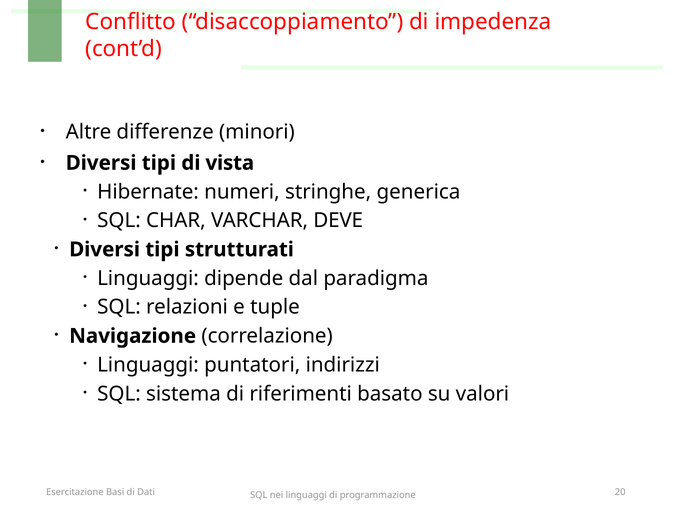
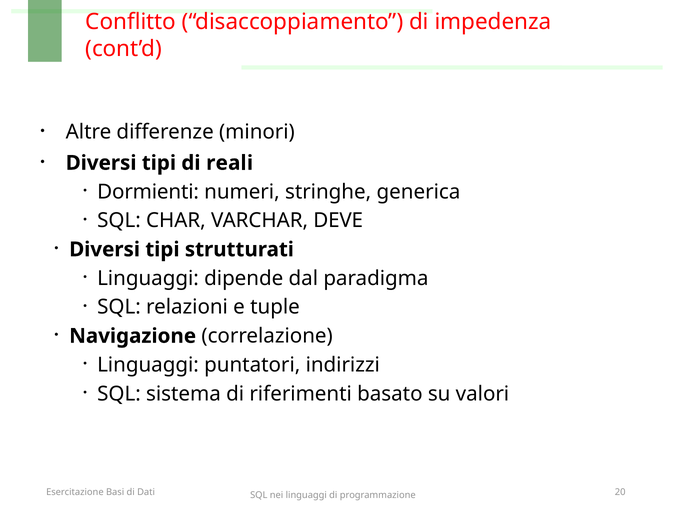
vista: vista -> reali (230, 163)
Hibernate: Hibernate -> Dormienti (148, 192)
